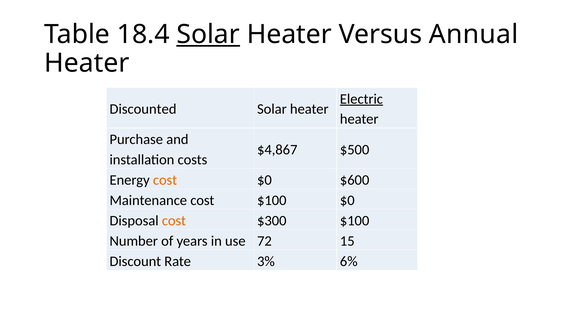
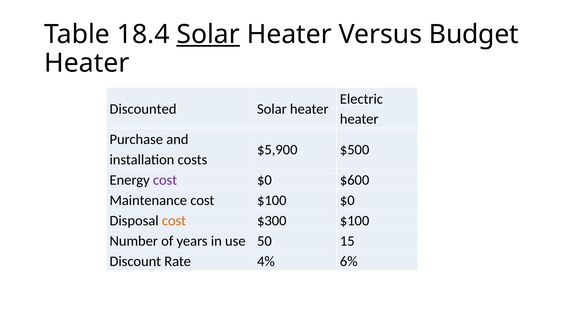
Annual: Annual -> Budget (474, 34)
Electric underline: present -> none (361, 99)
$4,867: $4,867 -> $5,900 (277, 150)
cost colour: orange -> purple (165, 180)
72: 72 -> 50 (264, 241)
3%: 3% -> 4% (266, 262)
